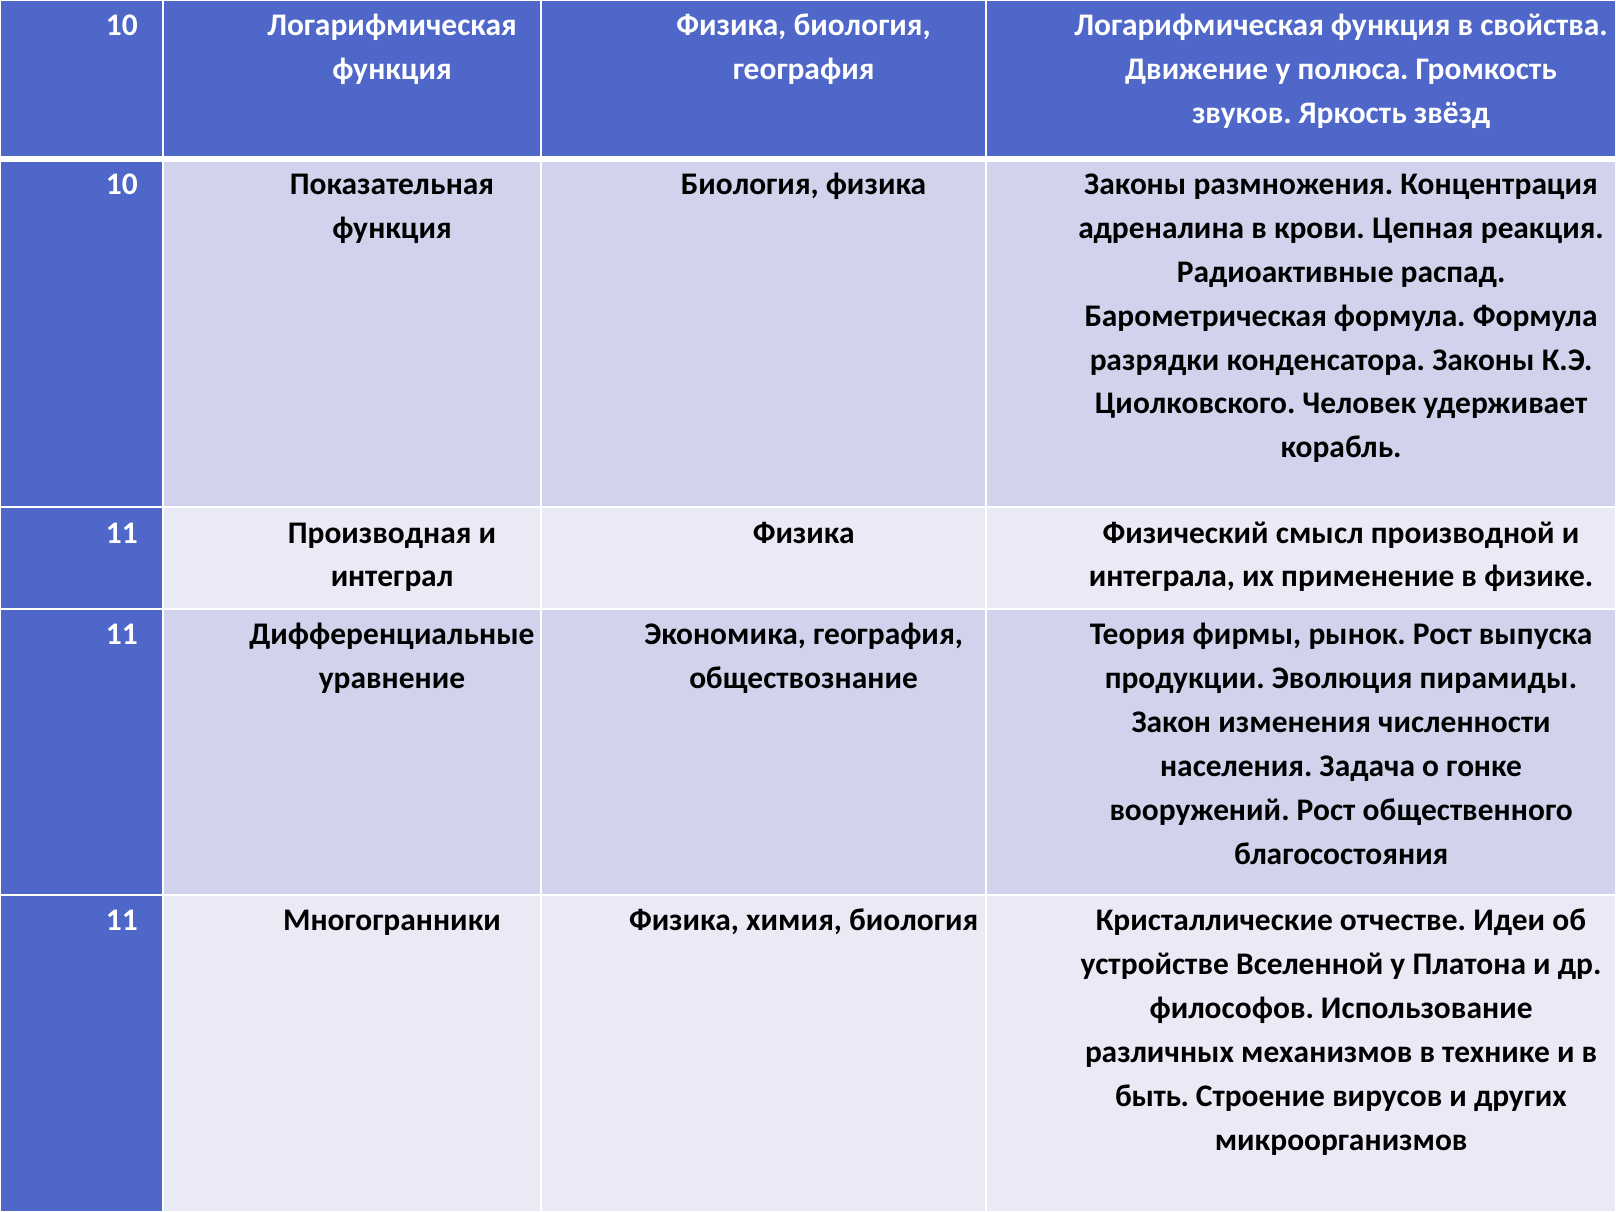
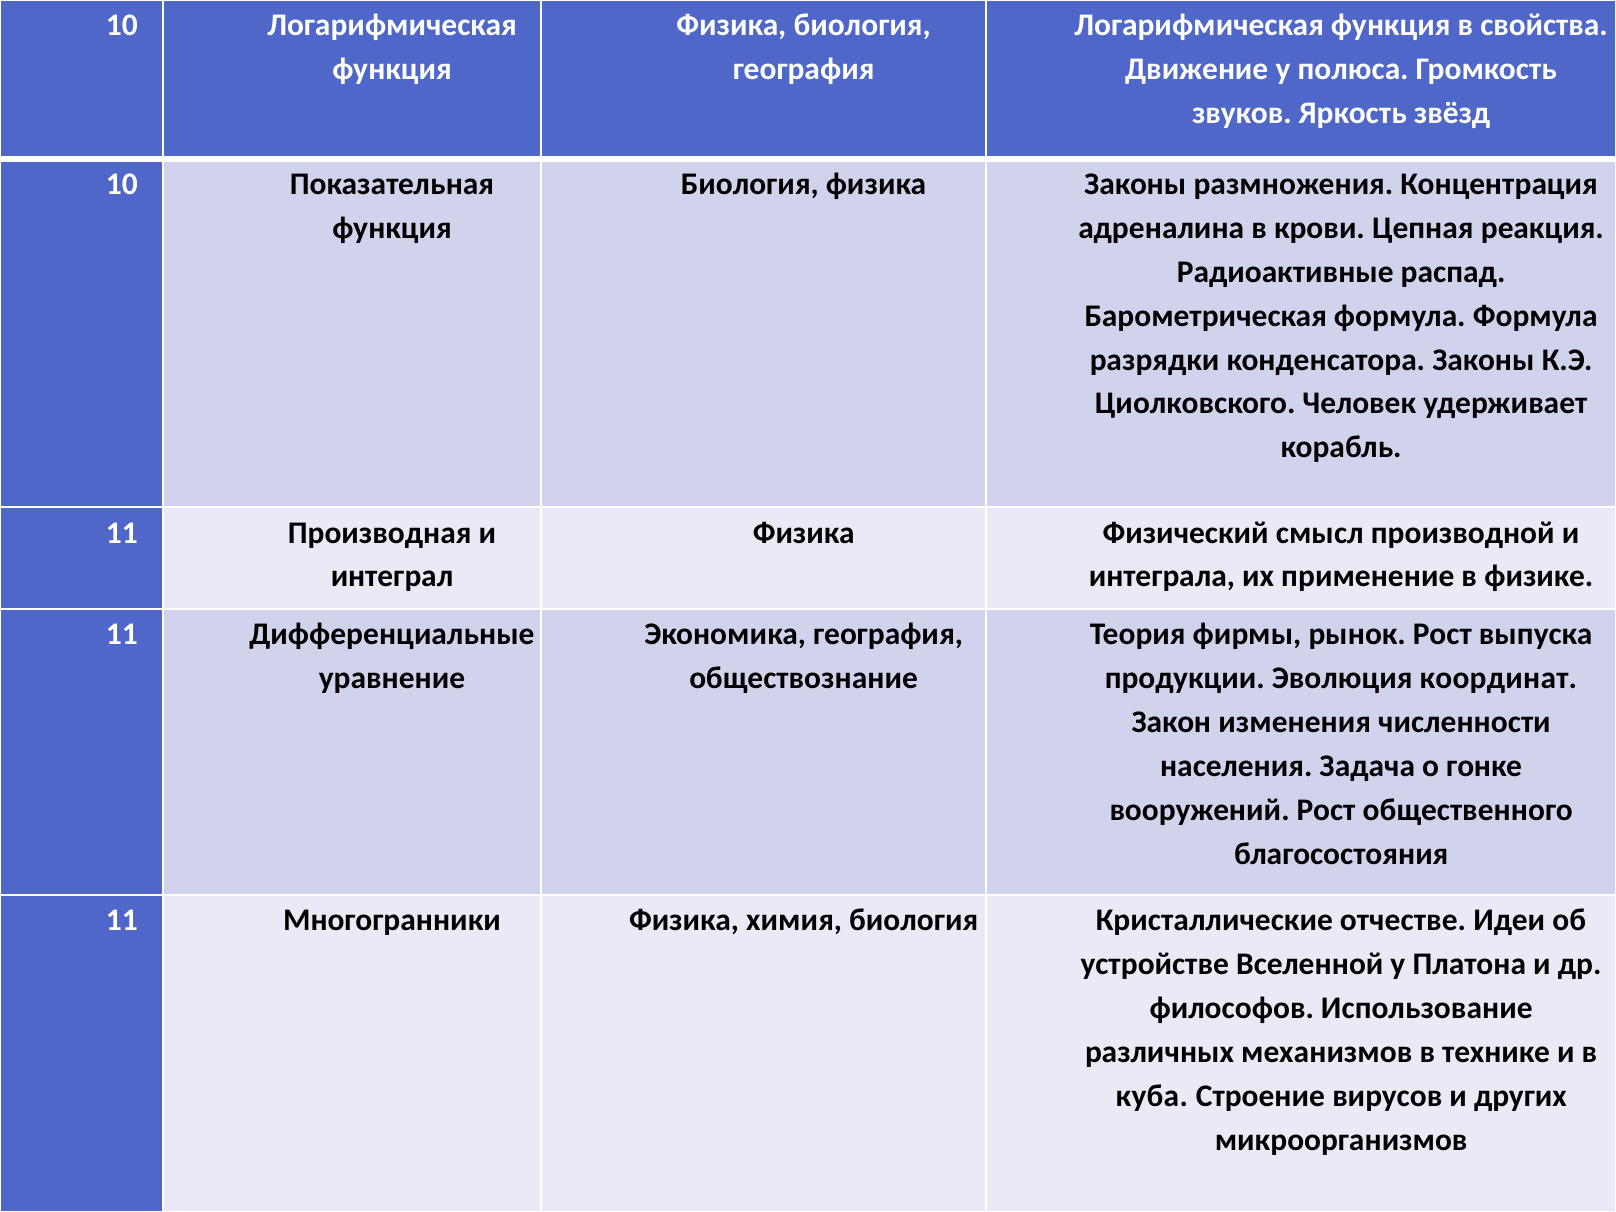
пирамиды: пирамиды -> координат (1498, 679)
быть: быть -> куба (1152, 1096)
